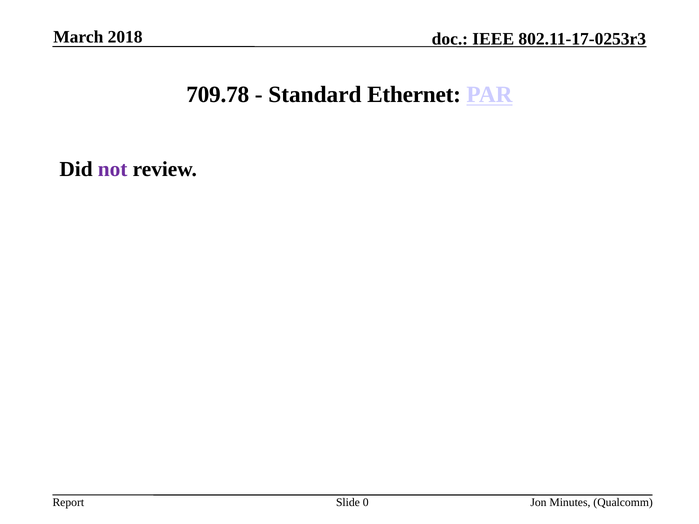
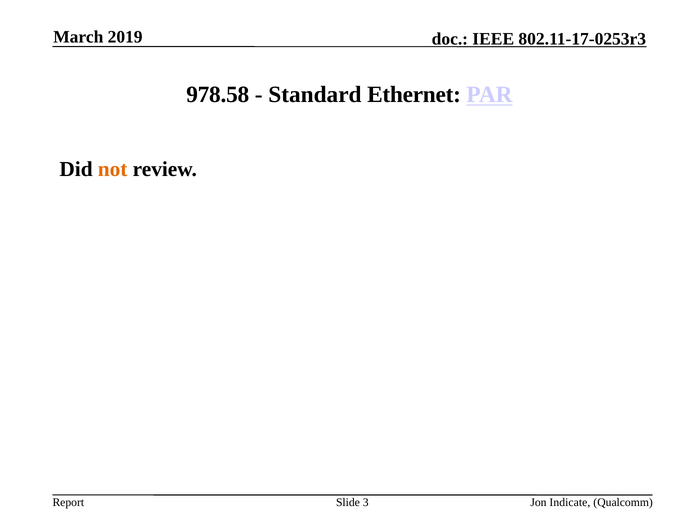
2018: 2018 -> 2019 (125, 37)
709.78: 709.78 -> 978.58 (218, 95)
not colour: purple -> orange (113, 169)
0: 0 -> 3 (366, 503)
Minutes: Minutes -> Indicate (570, 503)
